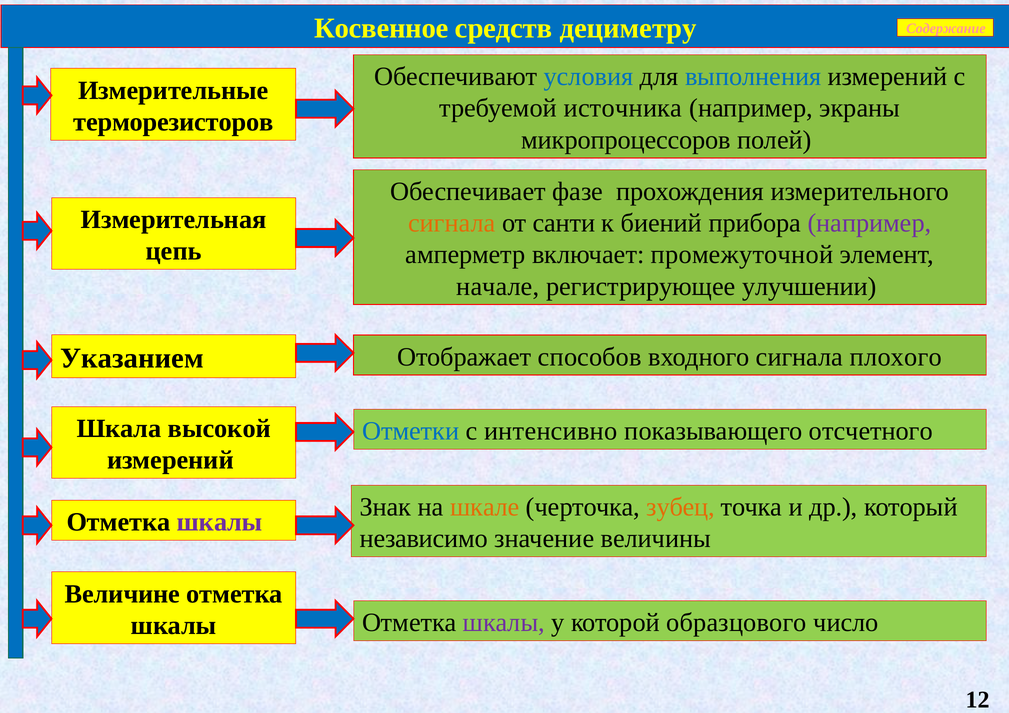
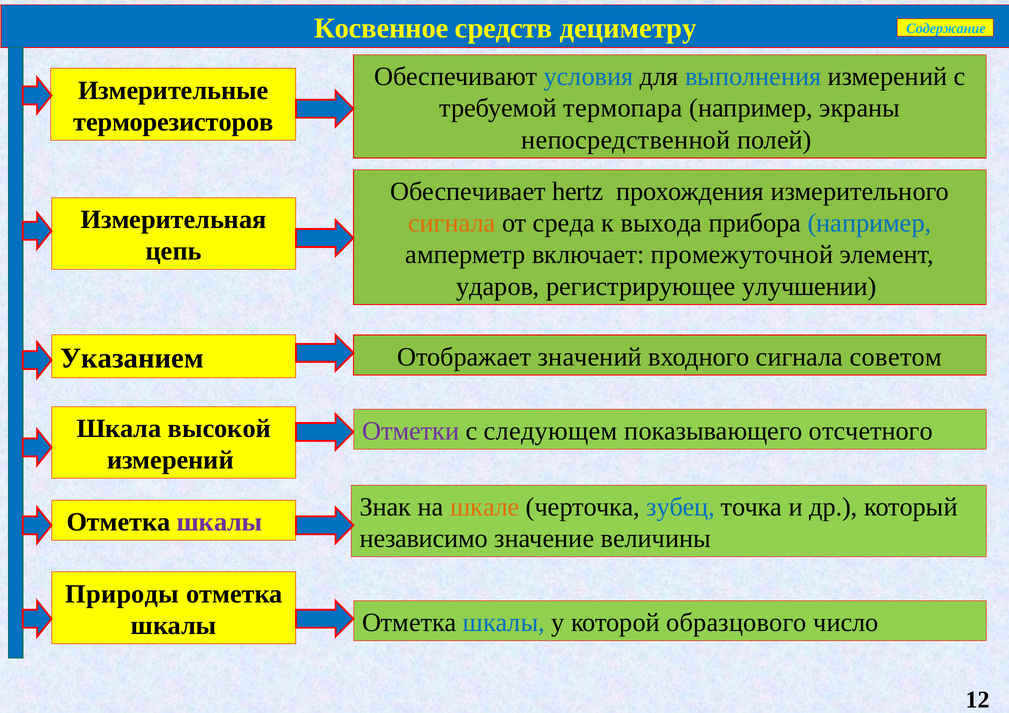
Содержание colour: pink -> light blue (946, 28)
источника: источника -> термопара (623, 108)
микропроцессоров: микропроцессоров -> непосредственной (626, 140)
фазе: фазе -> hertz (578, 192)
санти: санти -> среда (564, 223)
биений: биений -> выхода (661, 223)
например colour: purple -> blue (869, 223)
начале: начале -> ударов (498, 287)
способов: способов -> значений (590, 357)
плохого: плохого -> советом (896, 357)
Отметки colour: blue -> purple (411, 432)
интенсивно: интенсивно -> следующем (551, 432)
зубец colour: orange -> blue (681, 507)
Величине: Величине -> Природы (122, 594)
шкалы colour: purple -> blue (504, 623)
